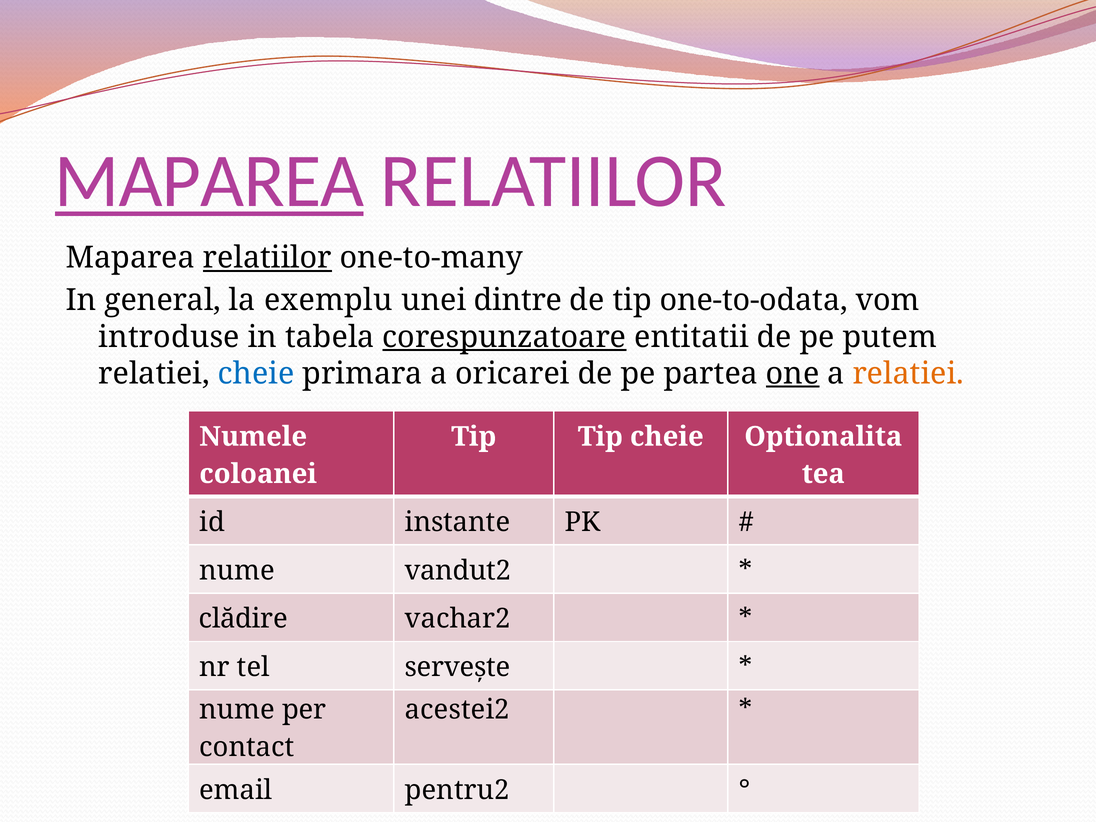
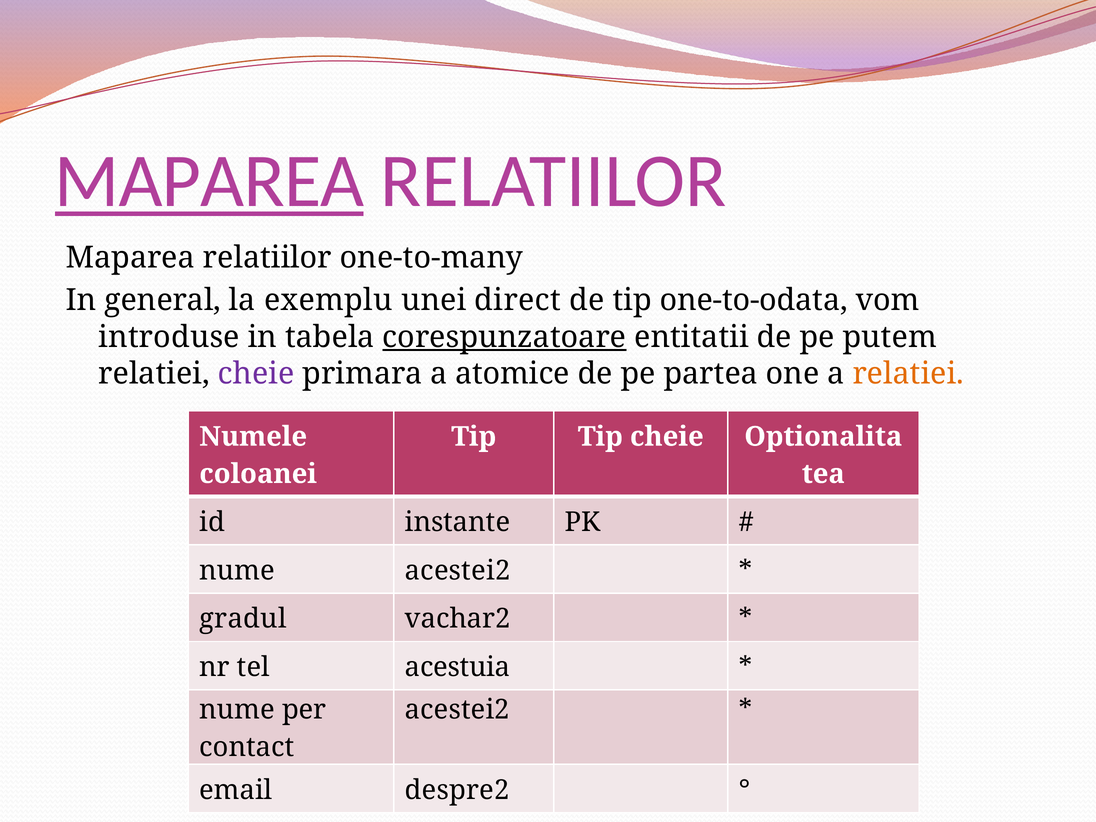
relatiilor underline: present -> none (267, 258)
dintre: dintre -> direct (518, 300)
cheie colour: blue -> purple (256, 374)
oricarei: oricarei -> atomice (512, 374)
one underline: present -> none (793, 374)
nume vandut2: vandut2 -> acestei2 (458, 570)
clădire: clădire -> gradul (243, 619)
servește: servește -> acestuia (458, 667)
pentru2: pentru2 -> despre2 (457, 790)
